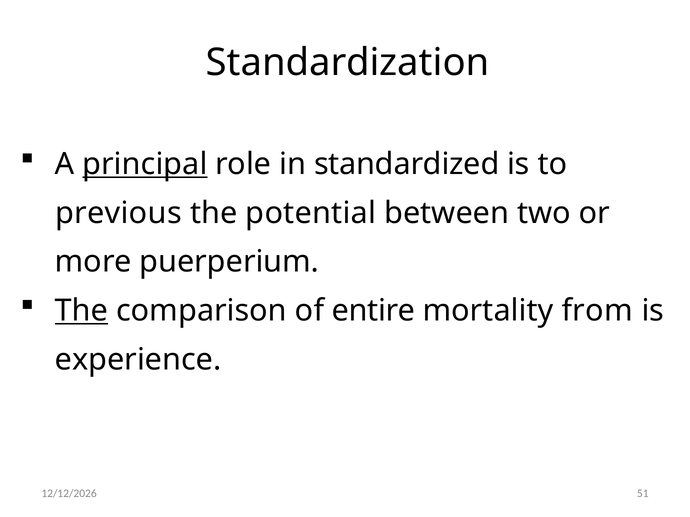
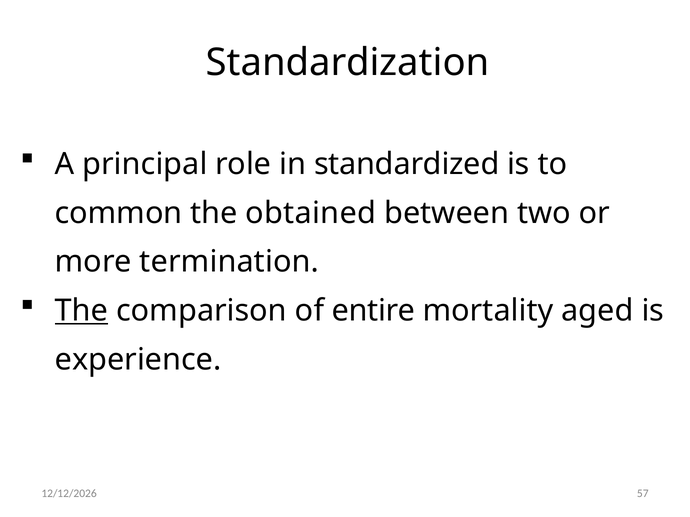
principal underline: present -> none (145, 164)
previous: previous -> common (119, 213)
potential: potential -> obtained (311, 213)
puerperium: puerperium -> termination (229, 262)
from: from -> aged (597, 311)
51: 51 -> 57 (643, 494)
